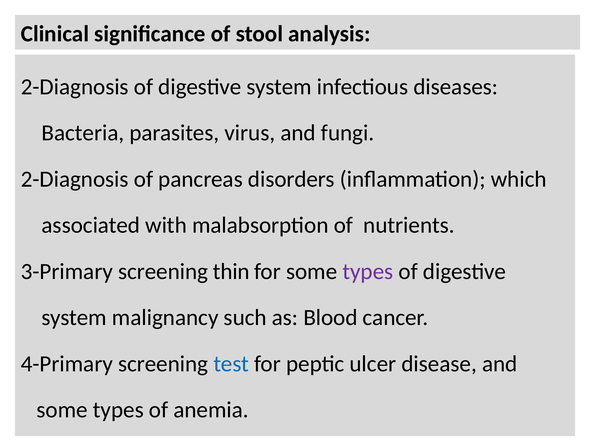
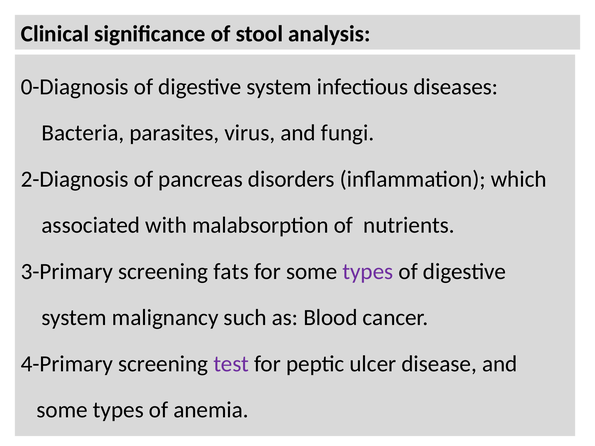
2-Diagnosis: 2-Diagnosis -> 0-Diagnosis (75, 87)
thin: thin -> fats (231, 272)
test colour: blue -> purple (231, 364)
